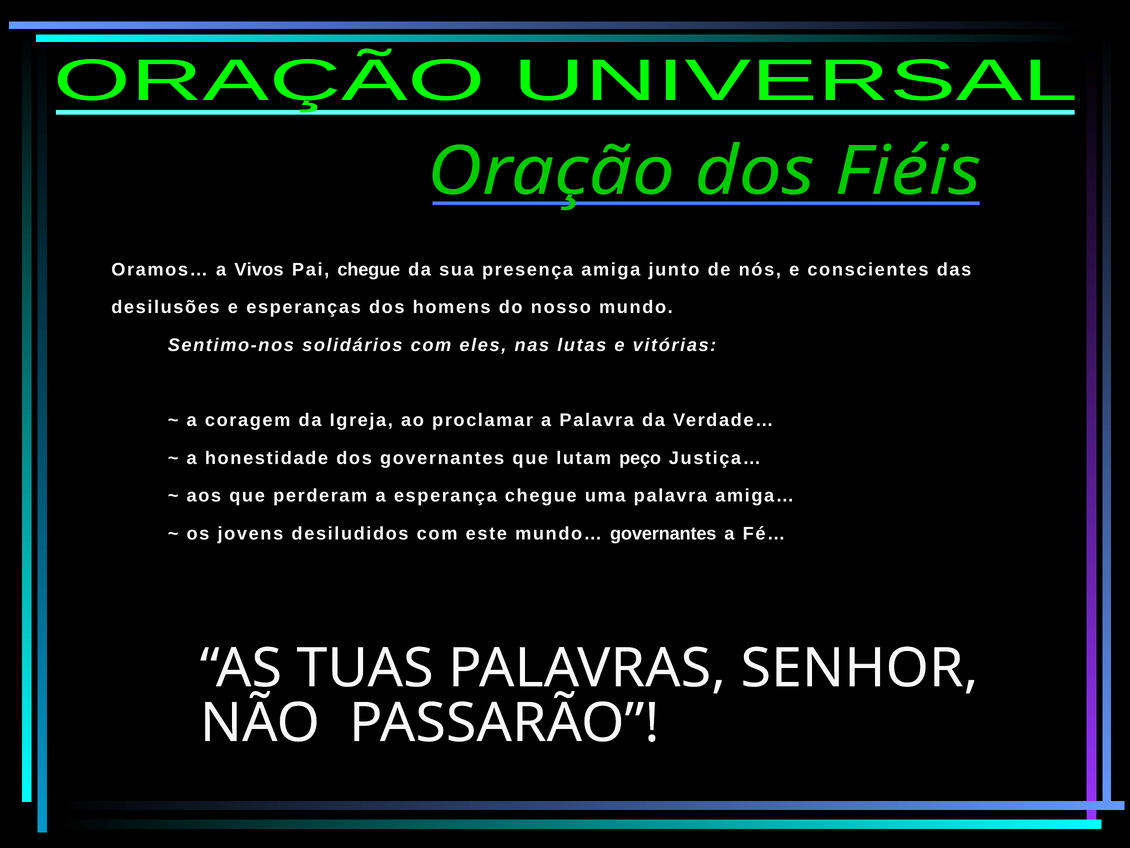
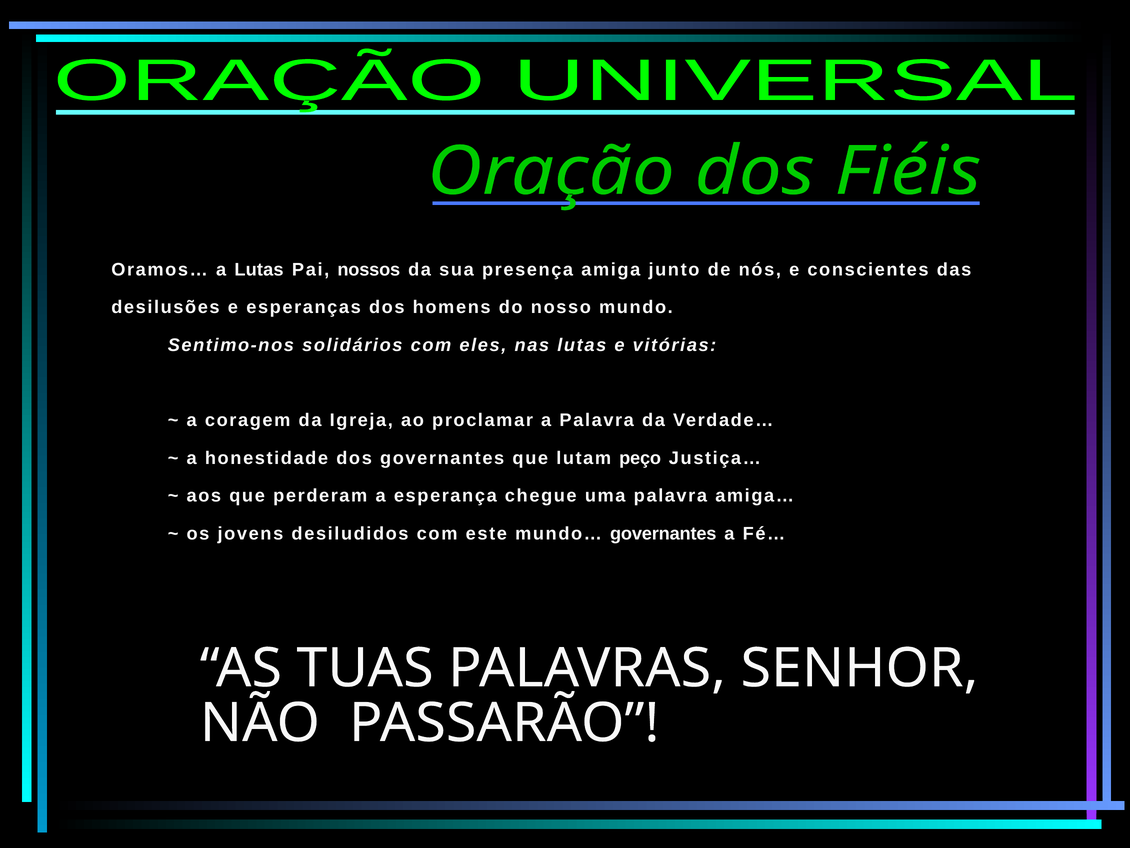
a Vivos: Vivos -> Lutas (259, 269)
Pai chegue: chegue -> nossos (369, 269)
